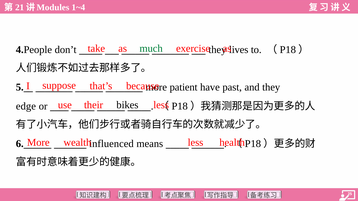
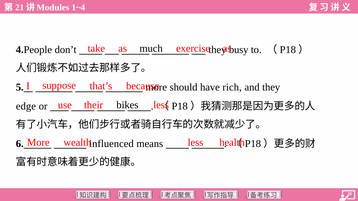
much colour: green -> black (151, 49)
lives: lives -> busy (239, 50)
patient: patient -> should (184, 87)
past: past -> rich (232, 87)
